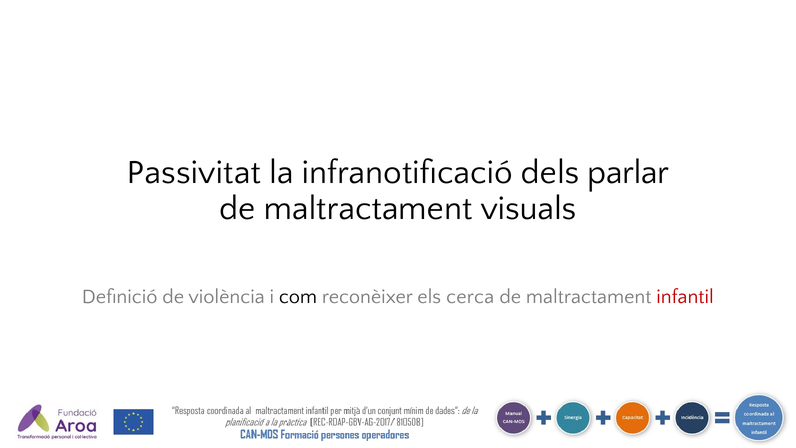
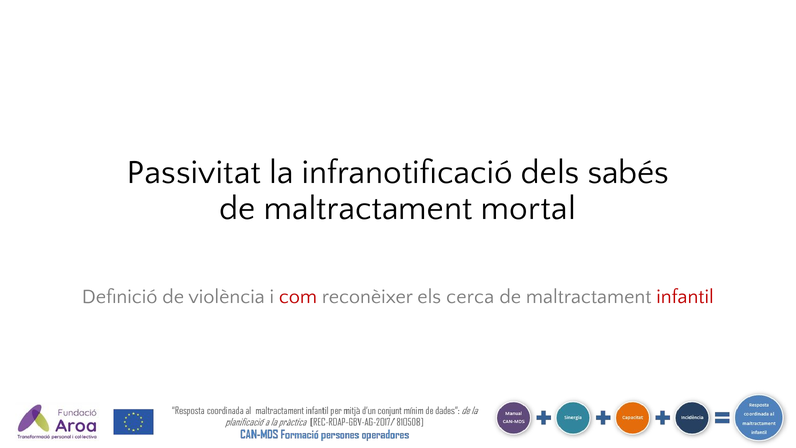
parlar: parlar -> sabés (628, 172)
visuals: visuals -> mortal (528, 208)
com colour: black -> red (298, 297)
